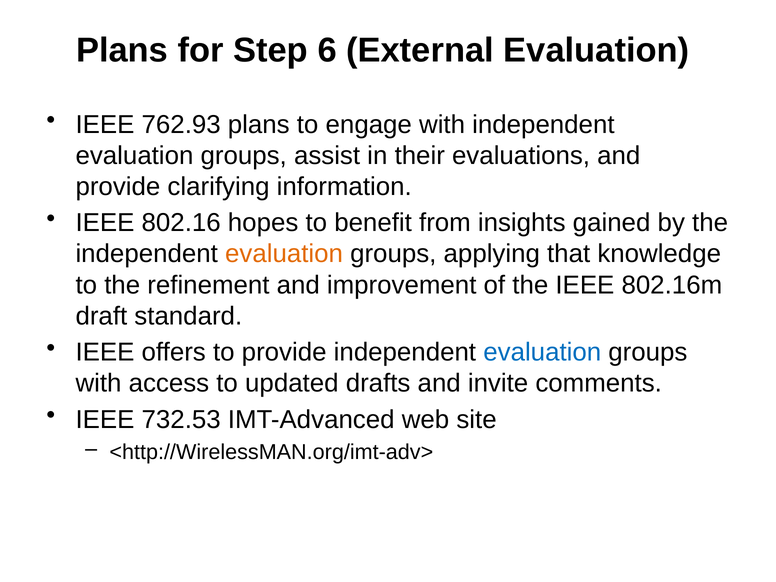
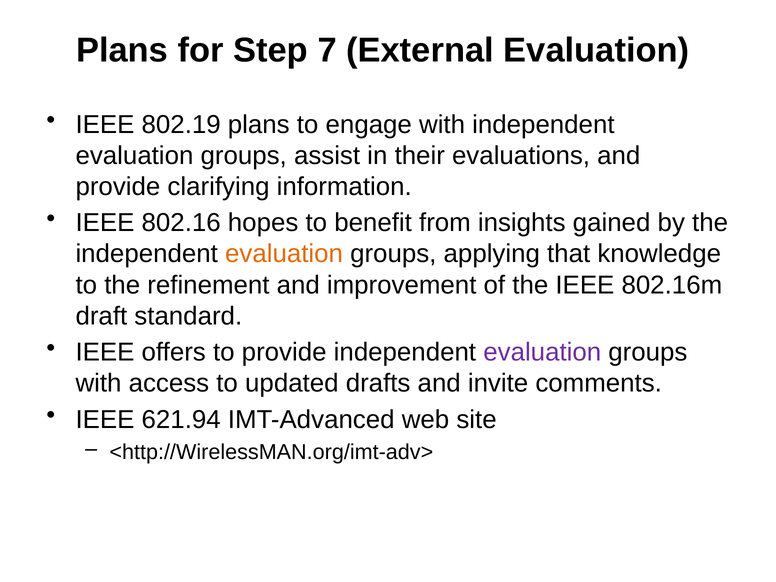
6: 6 -> 7 (327, 50)
762.93: 762.93 -> 802.19 (181, 125)
evaluation colour: blue -> purple (542, 352)
732.53: 732.53 -> 621.94 (181, 419)
